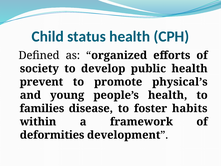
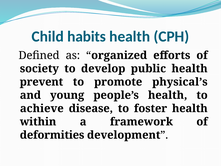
status: status -> habits (87, 36)
families: families -> achieve (42, 108)
foster habits: habits -> health (190, 108)
